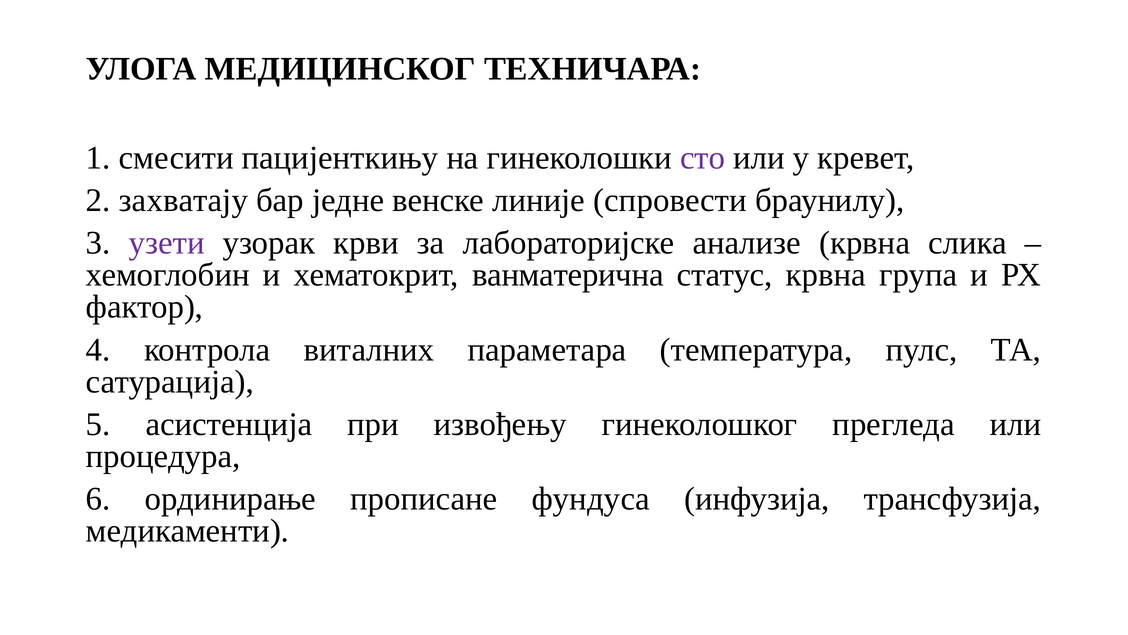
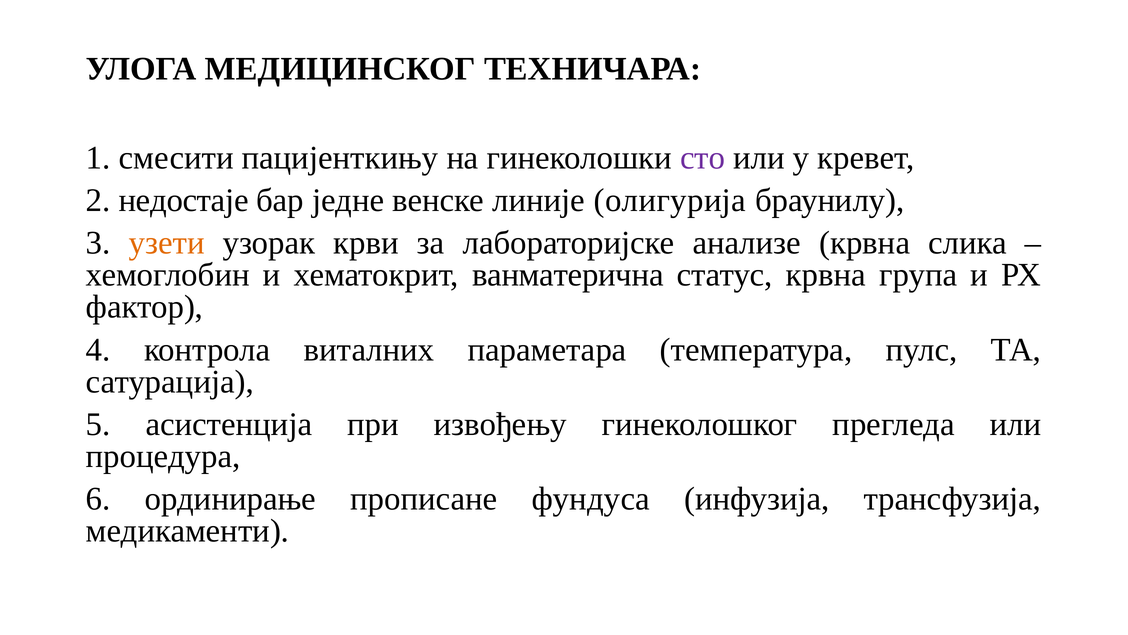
захватају: захватају -> недостаје (184, 200)
спровести: спровести -> олигурија (670, 200)
узети colour: purple -> orange (167, 243)
